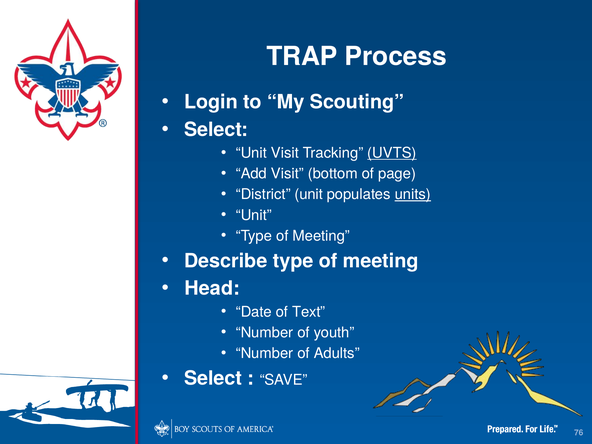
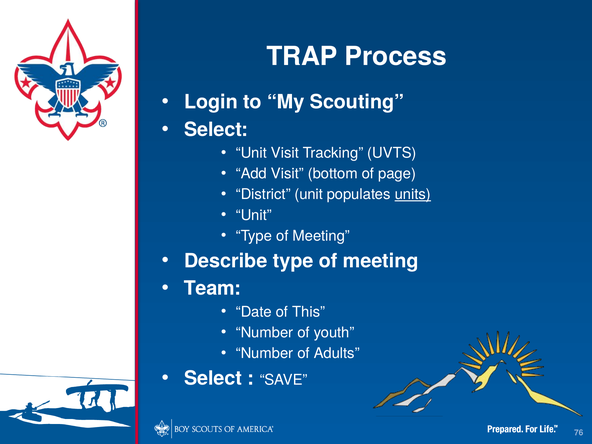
UVTS underline: present -> none (392, 153)
Head: Head -> Team (212, 288)
Text: Text -> This (309, 312)
